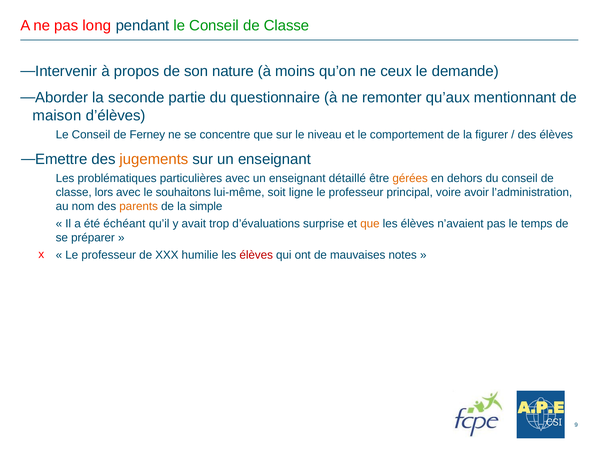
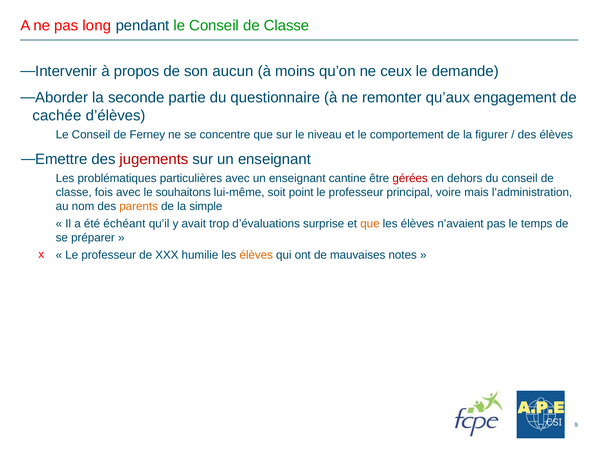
nature: nature -> aucun (233, 71)
mentionnant: mentionnant -> engagement (515, 97)
maison: maison -> cachée (57, 115)
jugements colour: orange -> red (154, 159)
détaillé: détaillé -> cantine (347, 178)
gérées colour: orange -> red (410, 178)
lors: lors -> fois (104, 192)
ligne: ligne -> point (301, 192)
avoir: avoir -> mais (477, 192)
élèves colour: red -> orange (256, 255)
